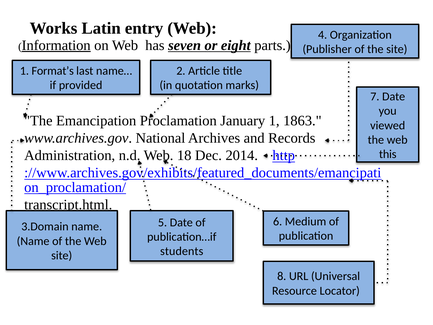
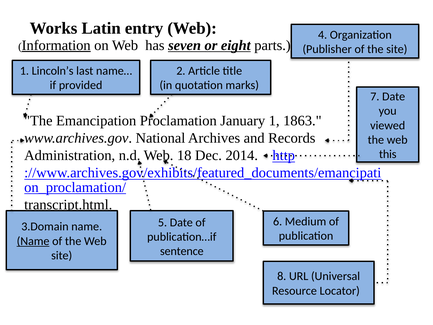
Format’s: Format’s -> Lincoln’s (53, 71)
Name underline: none -> present (33, 241)
students: students -> sentence (182, 251)
